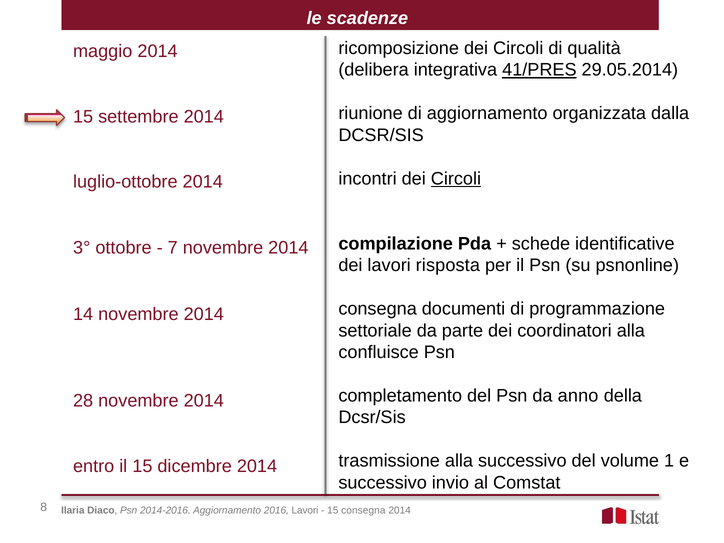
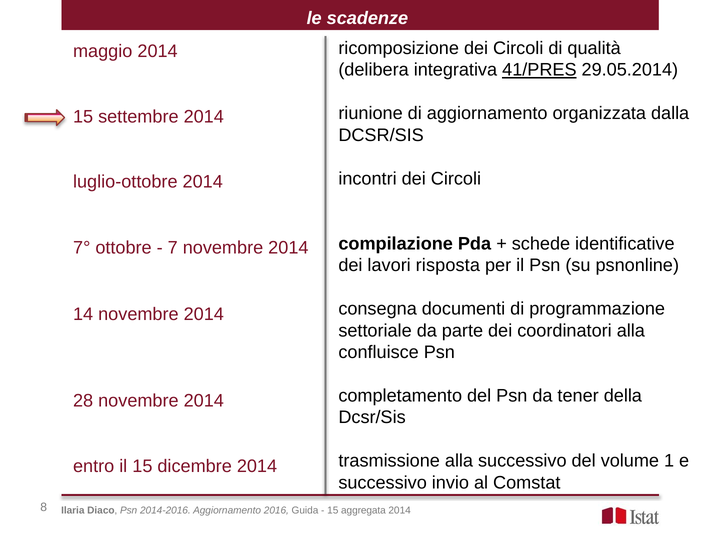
Circoli underline: present -> none (456, 179)
3°: 3° -> 7° (82, 248)
anno: anno -> tener (578, 396)
2016 Lavori: Lavori -> Guida (305, 511)
15 consegna: consegna -> aggregata (363, 511)
